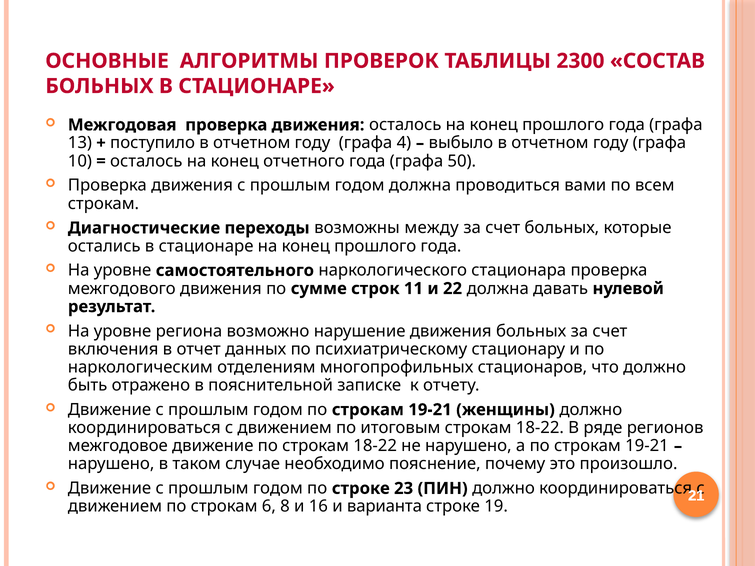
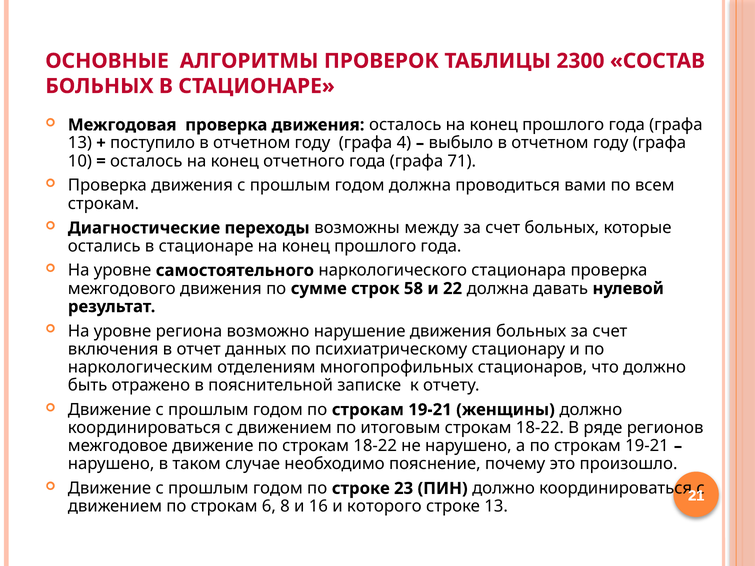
50: 50 -> 71 (462, 161)
11: 11 -> 58 (413, 289)
варианта: варианта -> которого (384, 507)
строке 19: 19 -> 13 (496, 507)
